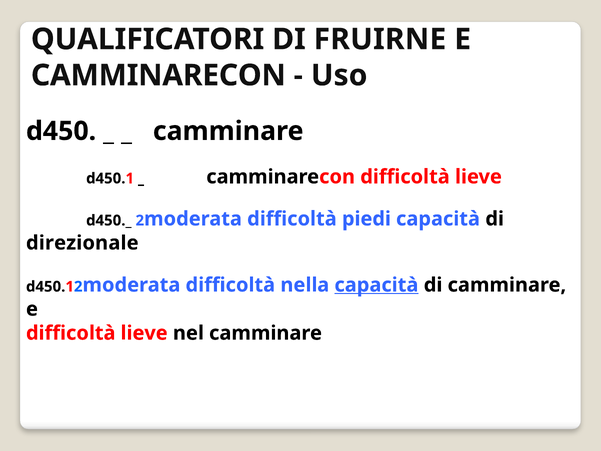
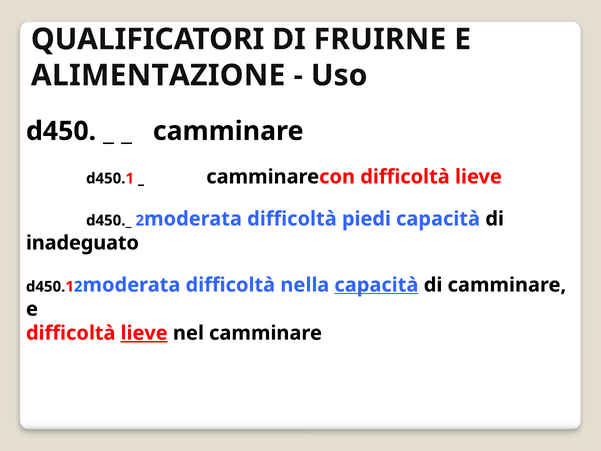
CAMMINARECON: CAMMINARECON -> ALIMENTAZIONE (158, 75)
direzionale: direzionale -> inadeguato (82, 243)
lieve underline: none -> present (144, 333)
